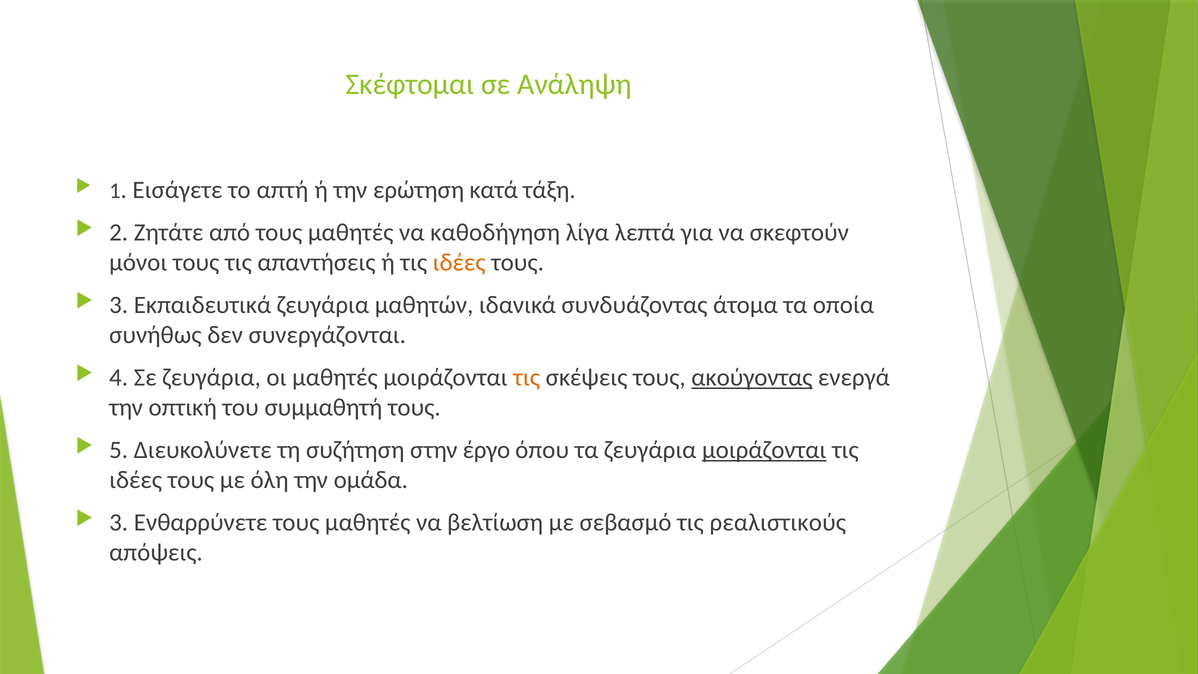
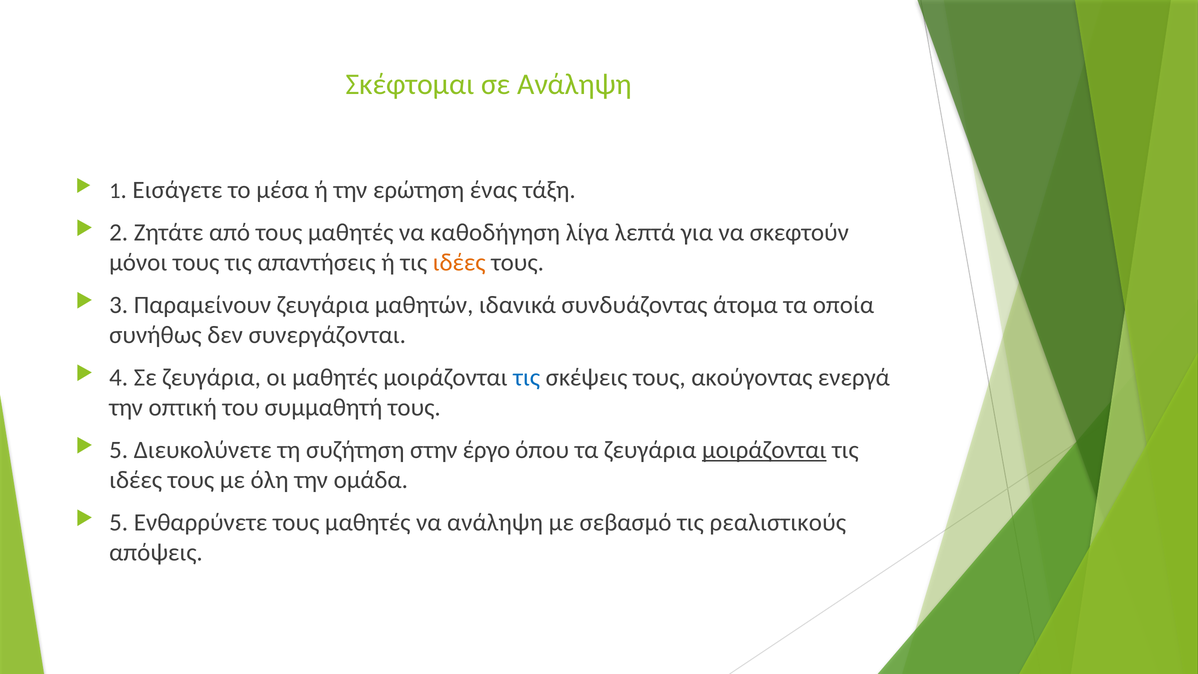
απτή: απτή -> μέσα (283, 190)
κατά: κατά -> ένας (494, 190)
Εκπαιδευτικά: Εκπαιδευτικά -> Παραμείνουν (202, 305)
τις colour: orange -> blue (527, 377)
ακούγοντας underline: present -> none (752, 377)
3: 3 -> 5 (119, 522)
να βελτίωση: βελτίωση -> ανάληψη (495, 522)
